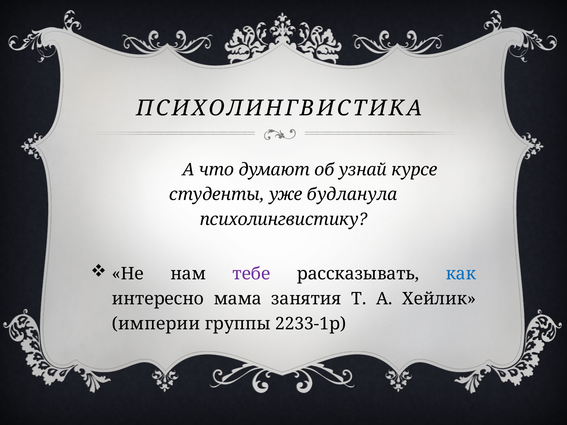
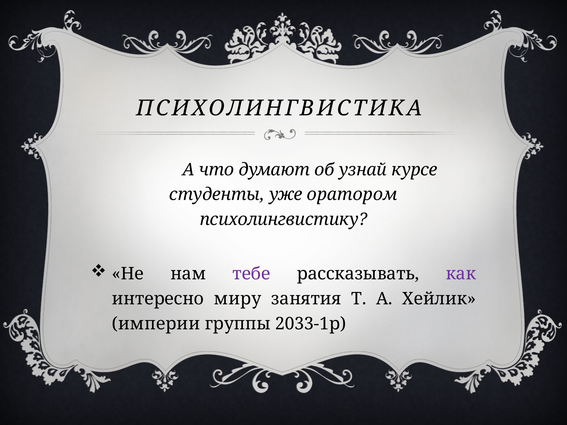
будланула: будланула -> оратором (352, 195)
как colour: blue -> purple (461, 274)
мама: мама -> миру (238, 299)
2233-1р: 2233-1р -> 2033-1р (311, 324)
